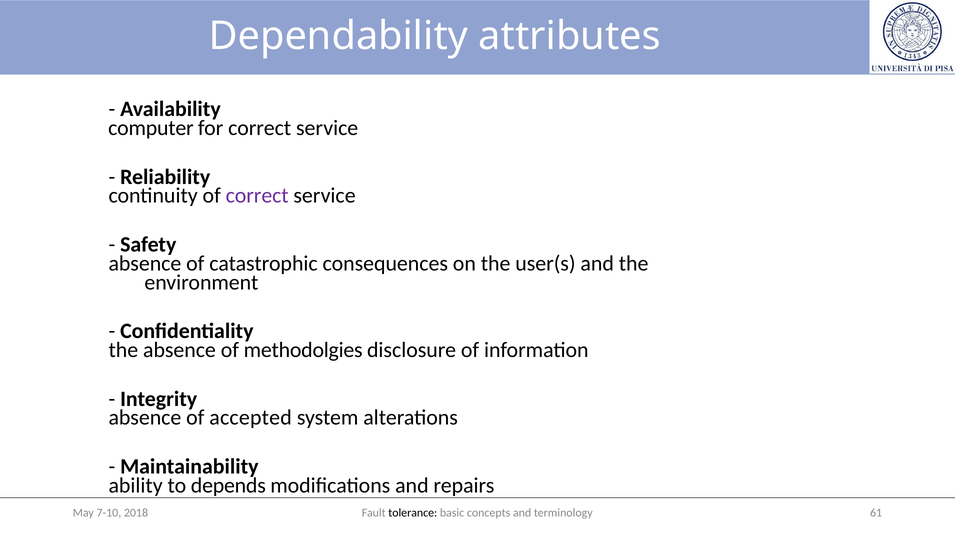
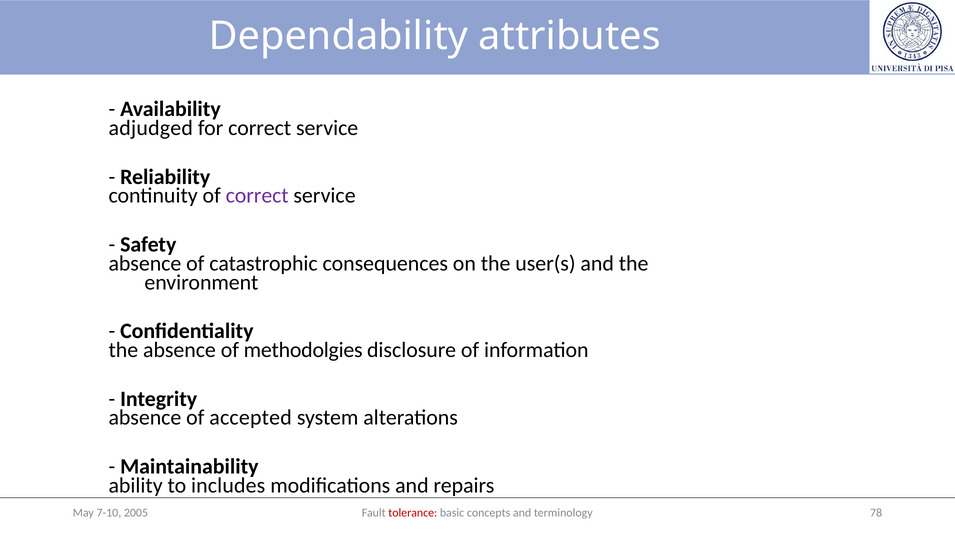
computer: computer -> adjudged (151, 128)
depends: depends -> includes (228, 486)
tolerance colour: black -> red (413, 513)
61: 61 -> 78 (876, 513)
2018: 2018 -> 2005 (136, 513)
